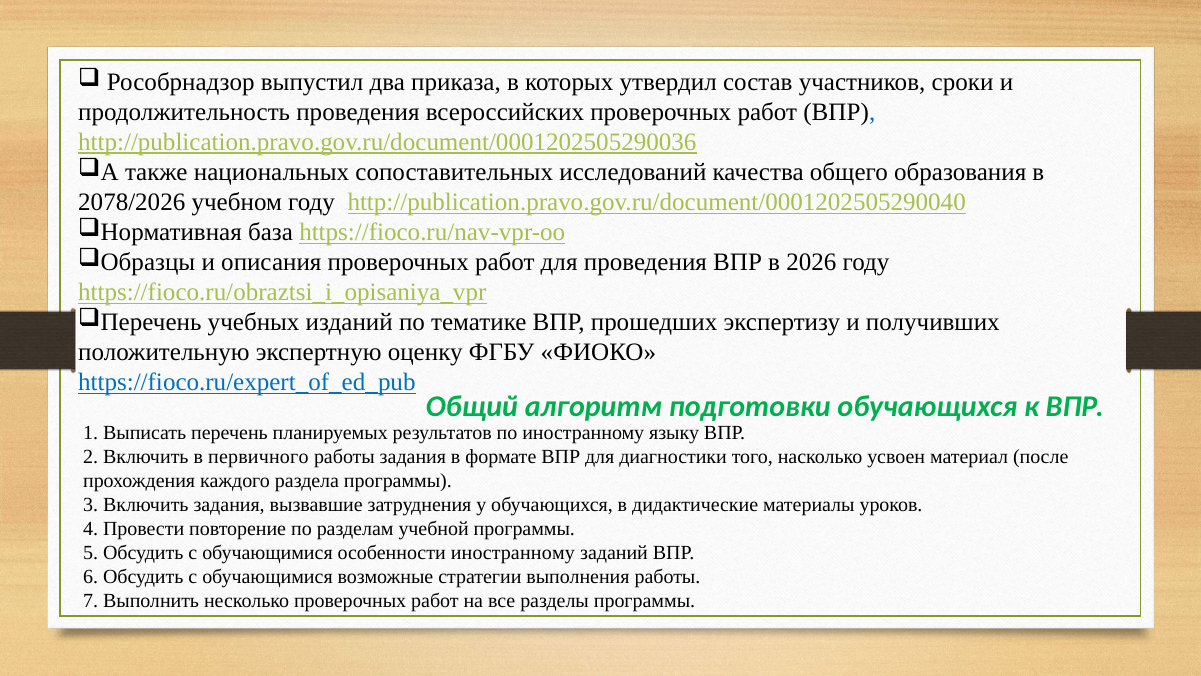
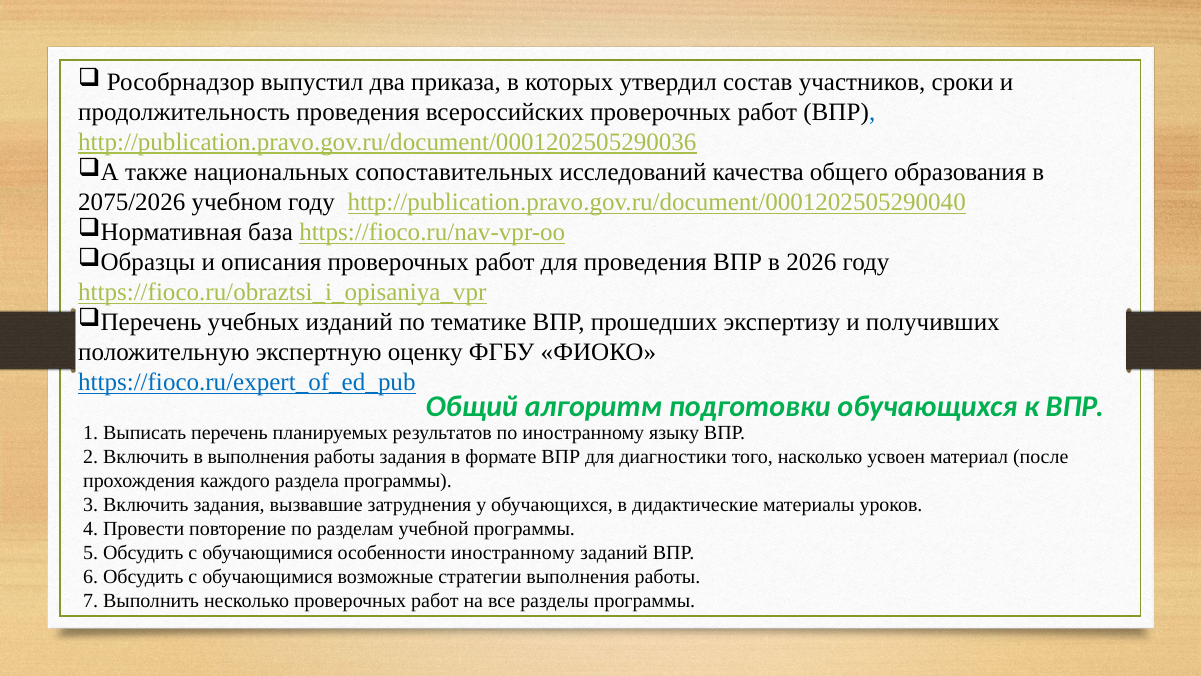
2078/2026: 2078/2026 -> 2075/2026 (132, 202)
в первичного: первичного -> выполнения (259, 457)
